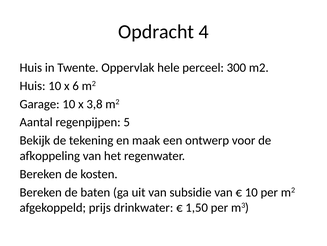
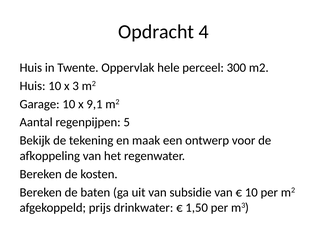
6: 6 -> 3 (76, 86)
3,8: 3,8 -> 9,1 (95, 104)
